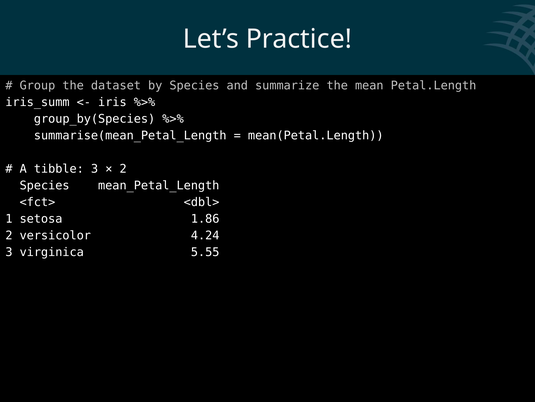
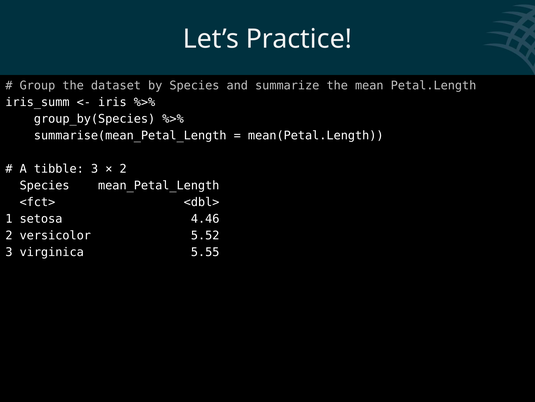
1.86: 1.86 -> 4.46 (205, 218)
4.24: 4.24 -> 5.52 (205, 235)
